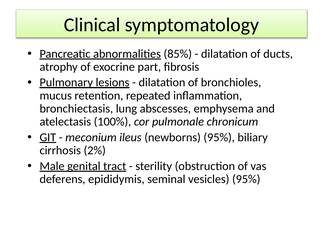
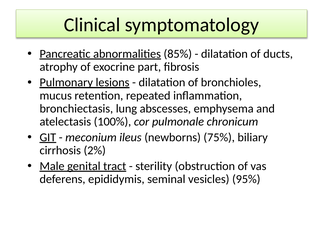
newborns 95%: 95% -> 75% (219, 137)
